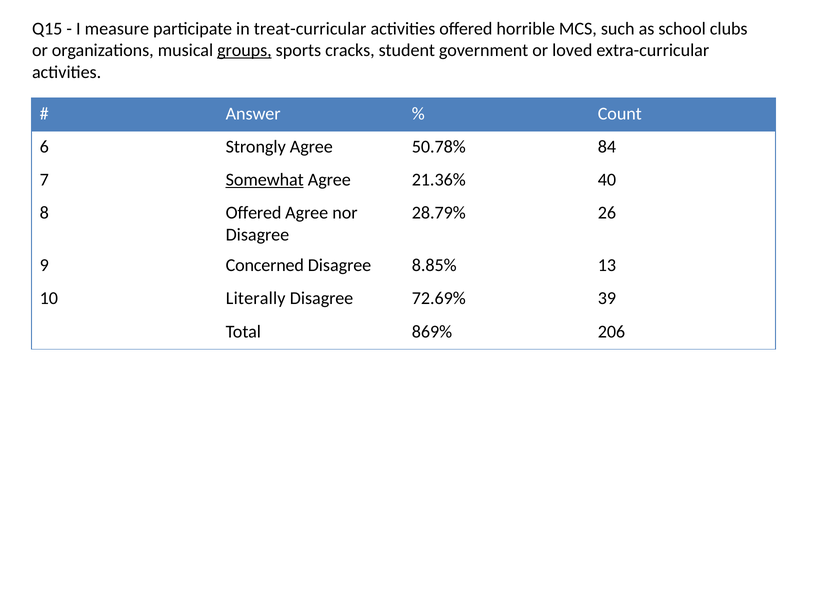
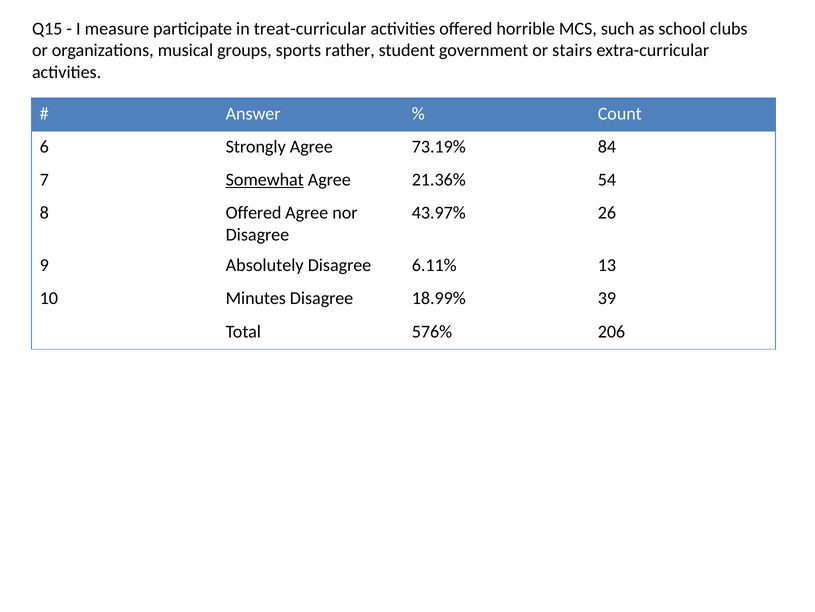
groups underline: present -> none (244, 50)
cracks: cracks -> rather (350, 50)
loved: loved -> stairs (572, 50)
50.78%: 50.78% -> 73.19% (439, 146)
40: 40 -> 54 (607, 180)
28.79%: 28.79% -> 43.97% (439, 213)
Concerned: Concerned -> Absolutely (265, 265)
8.85%: 8.85% -> 6.11% (434, 265)
Literally: Literally -> Minutes (256, 298)
72.69%: 72.69% -> 18.99% (439, 298)
869%: 869% -> 576% (432, 331)
